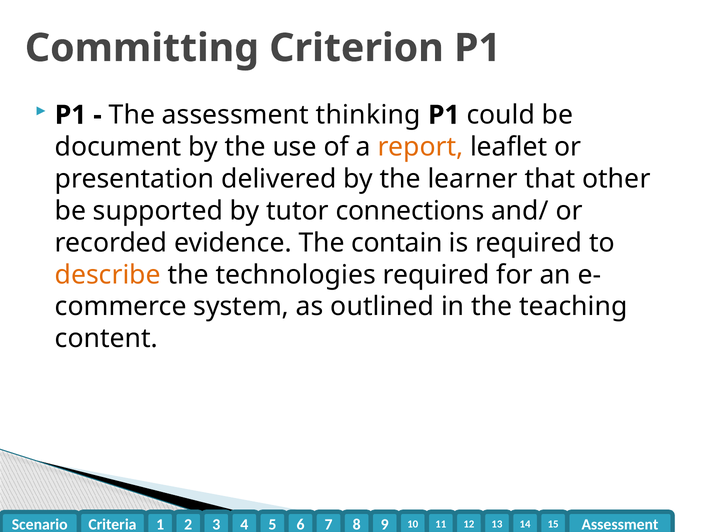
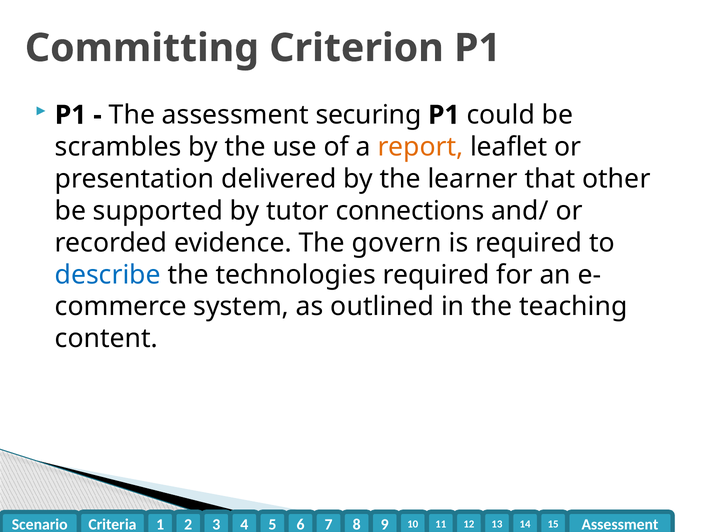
thinking: thinking -> securing (368, 115)
document: document -> scrambles (118, 147)
contain: contain -> govern (397, 243)
describe colour: orange -> blue (108, 275)
